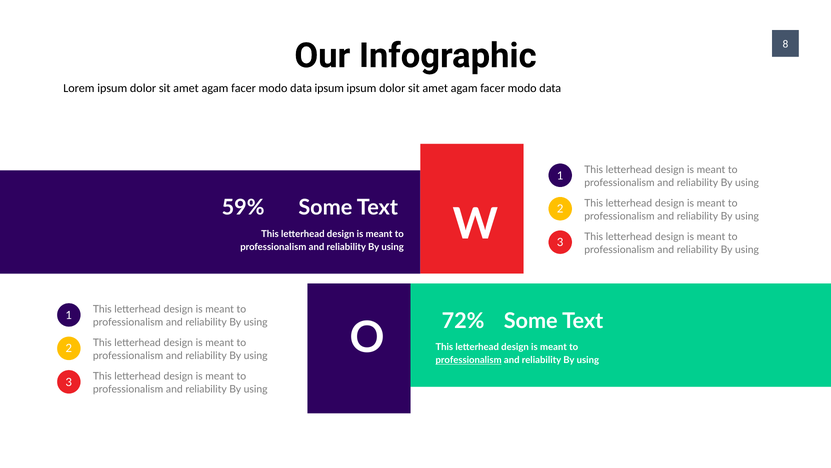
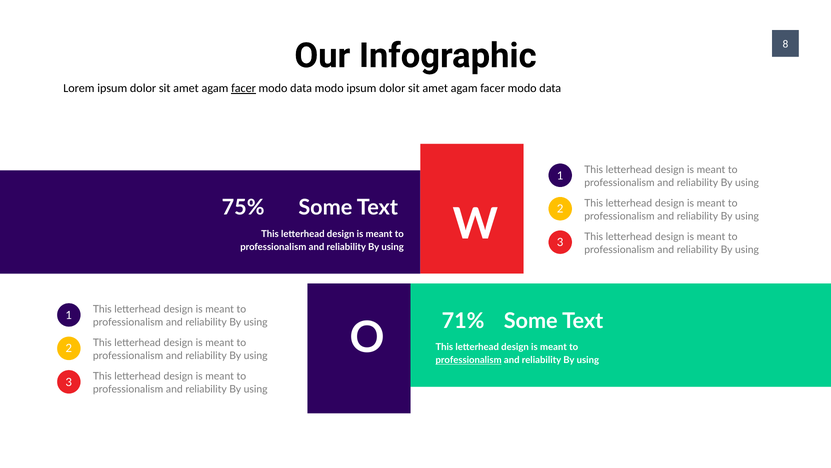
facer underline: none -> present (244, 88)
data ipsum: ipsum -> modo (329, 88)
59%: 59% -> 75% (243, 207)
72%: 72% -> 71% (463, 320)
